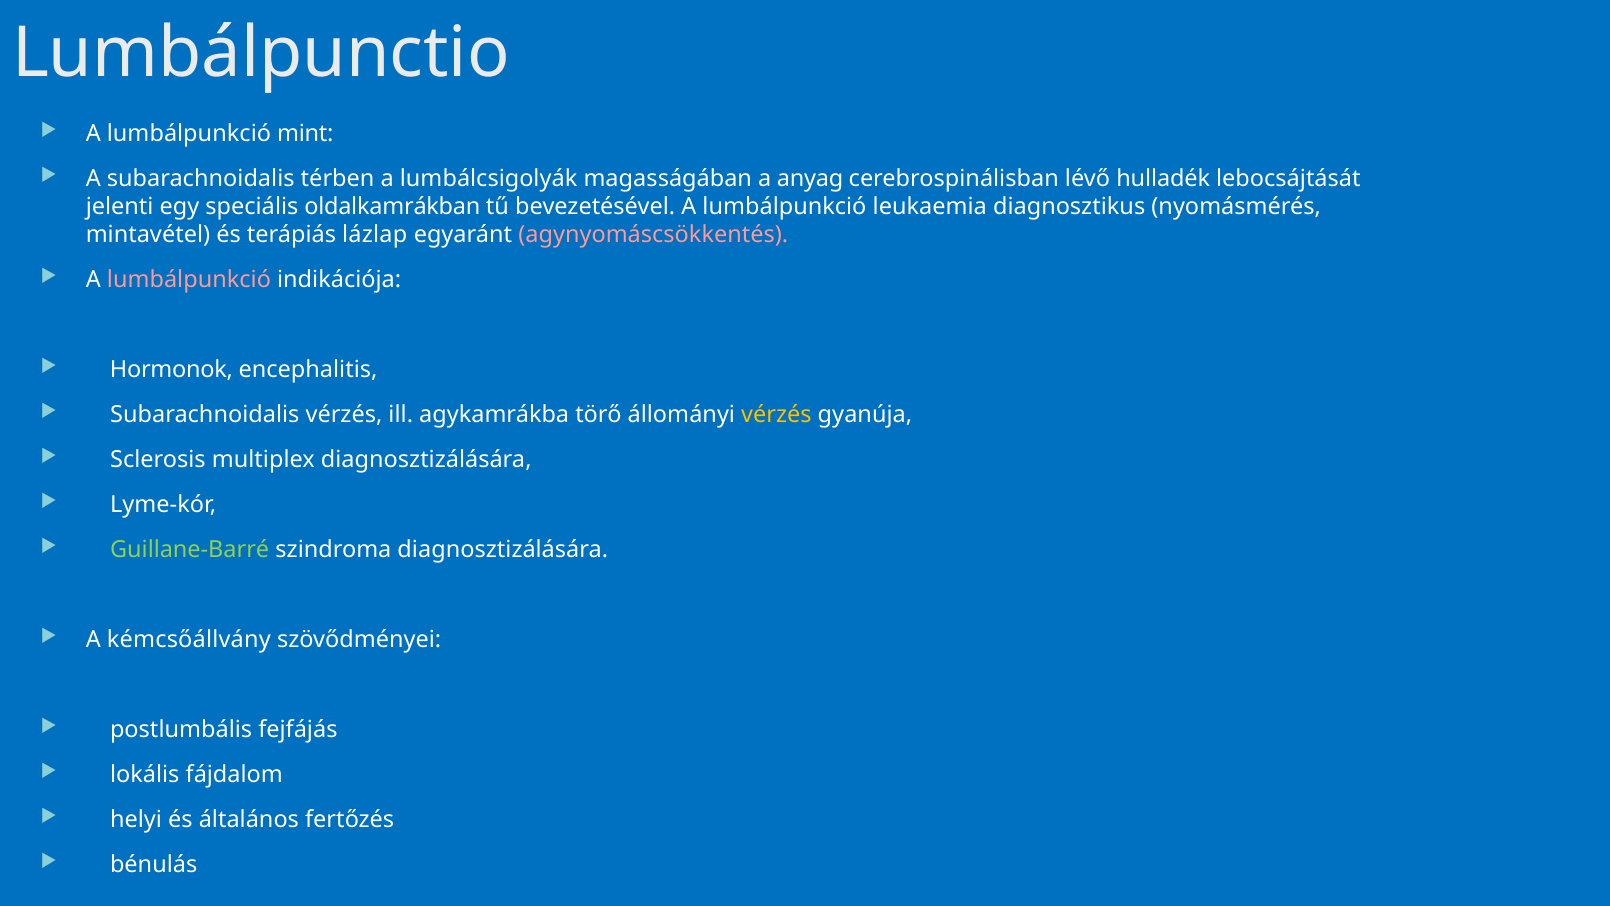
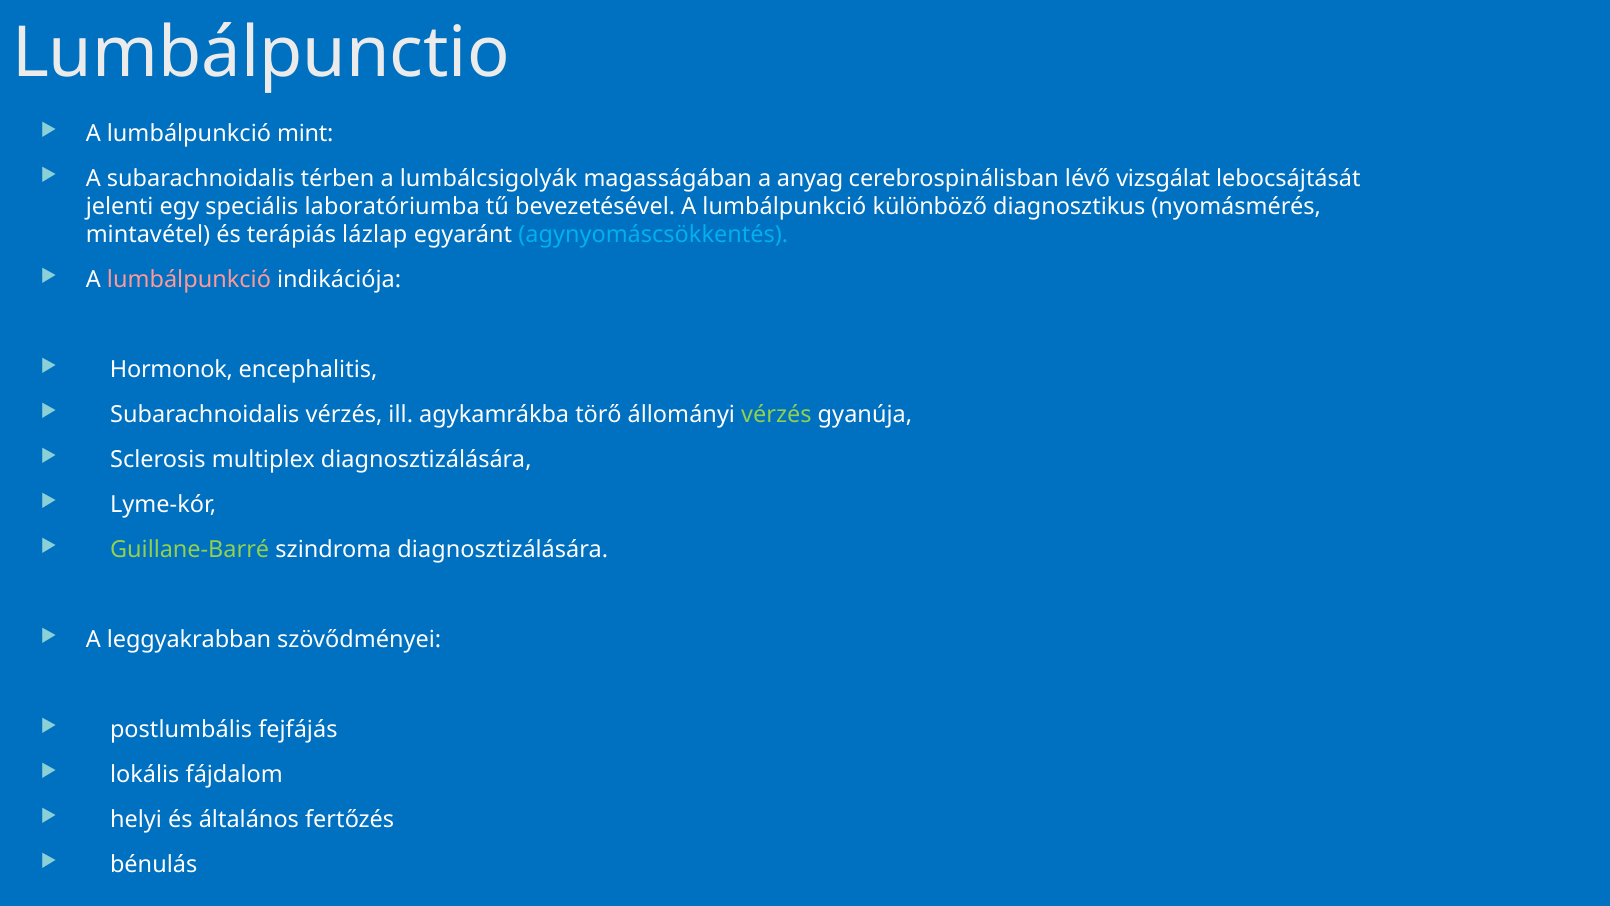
hulladék: hulladék -> vizsgálat (1163, 179)
oldalkamrákban: oldalkamrákban -> laboratóriumba (392, 207)
leukaemia: leukaemia -> különböző (930, 207)
agynyomáscsökkentés colour: pink -> light blue (653, 235)
vérzés colour: yellow -> light green (776, 415)
kémcsőállvány: kémcsőállvány -> leggyakrabban (189, 640)
